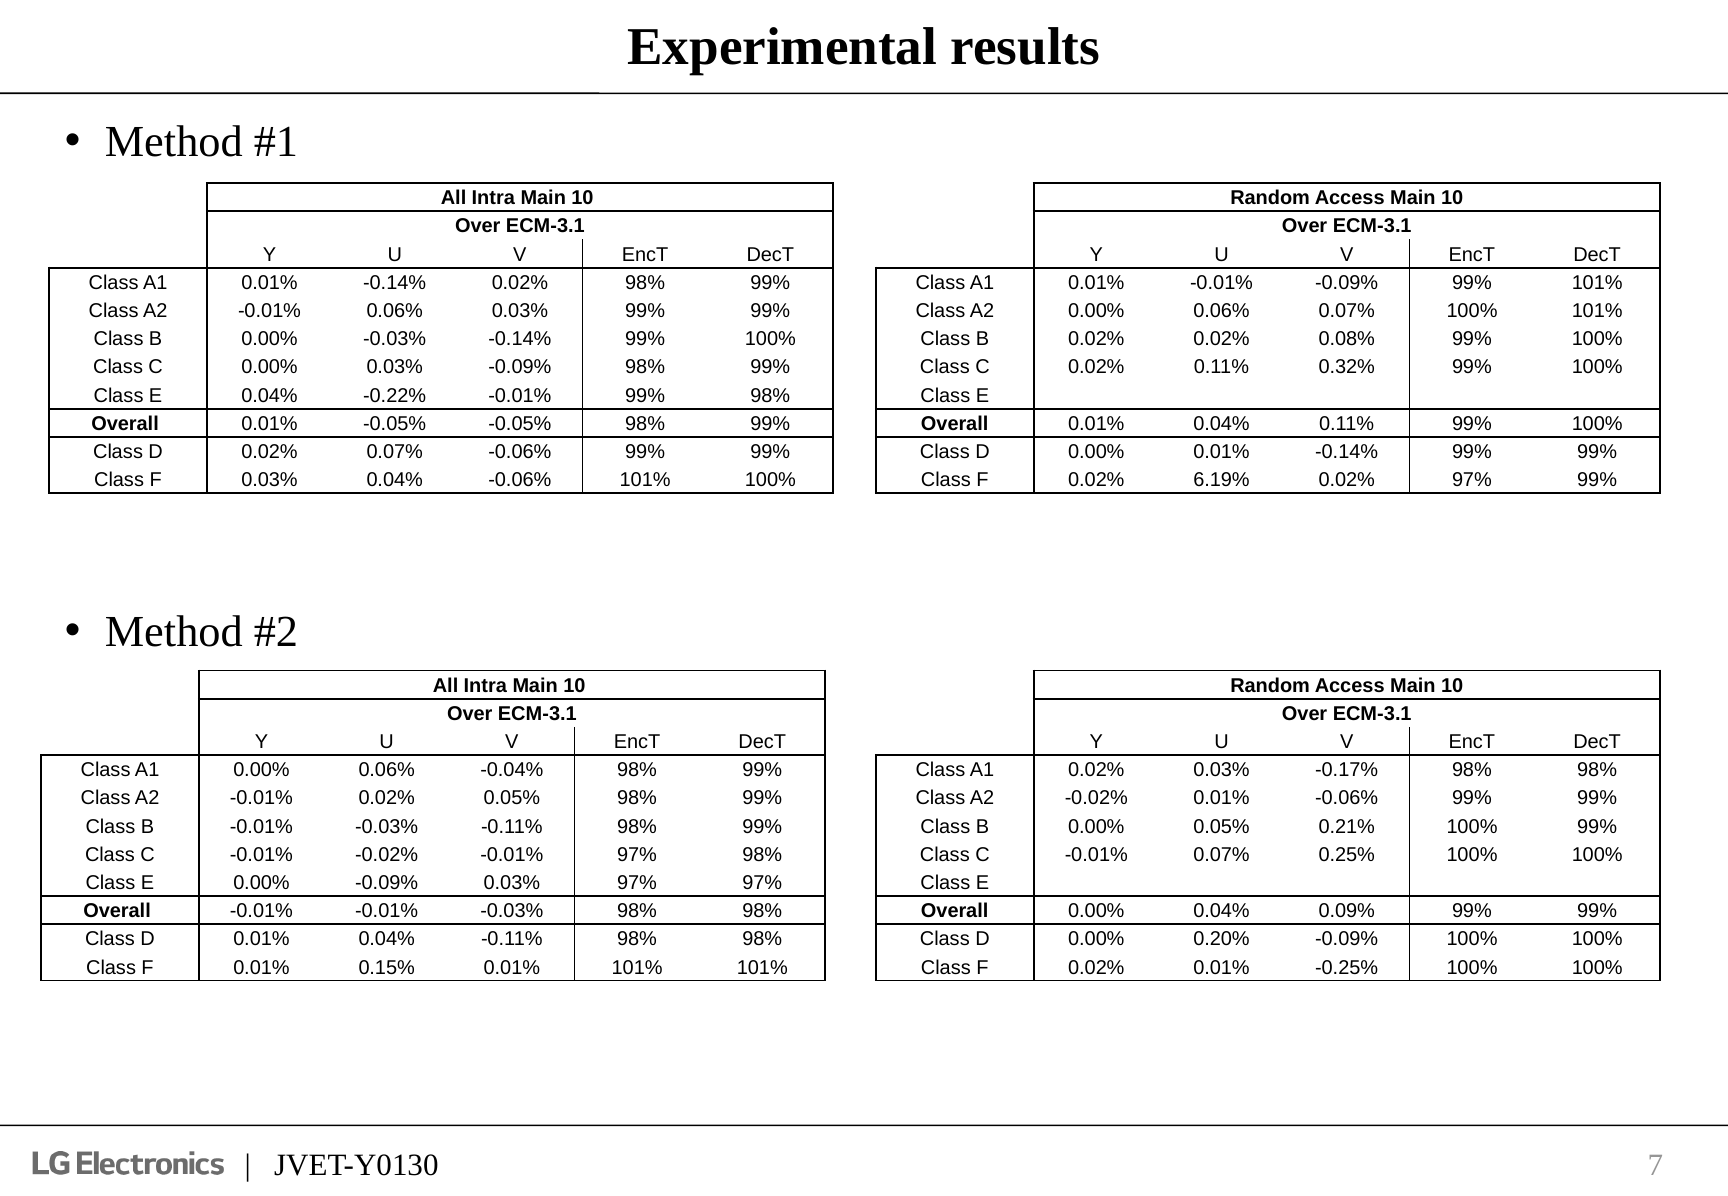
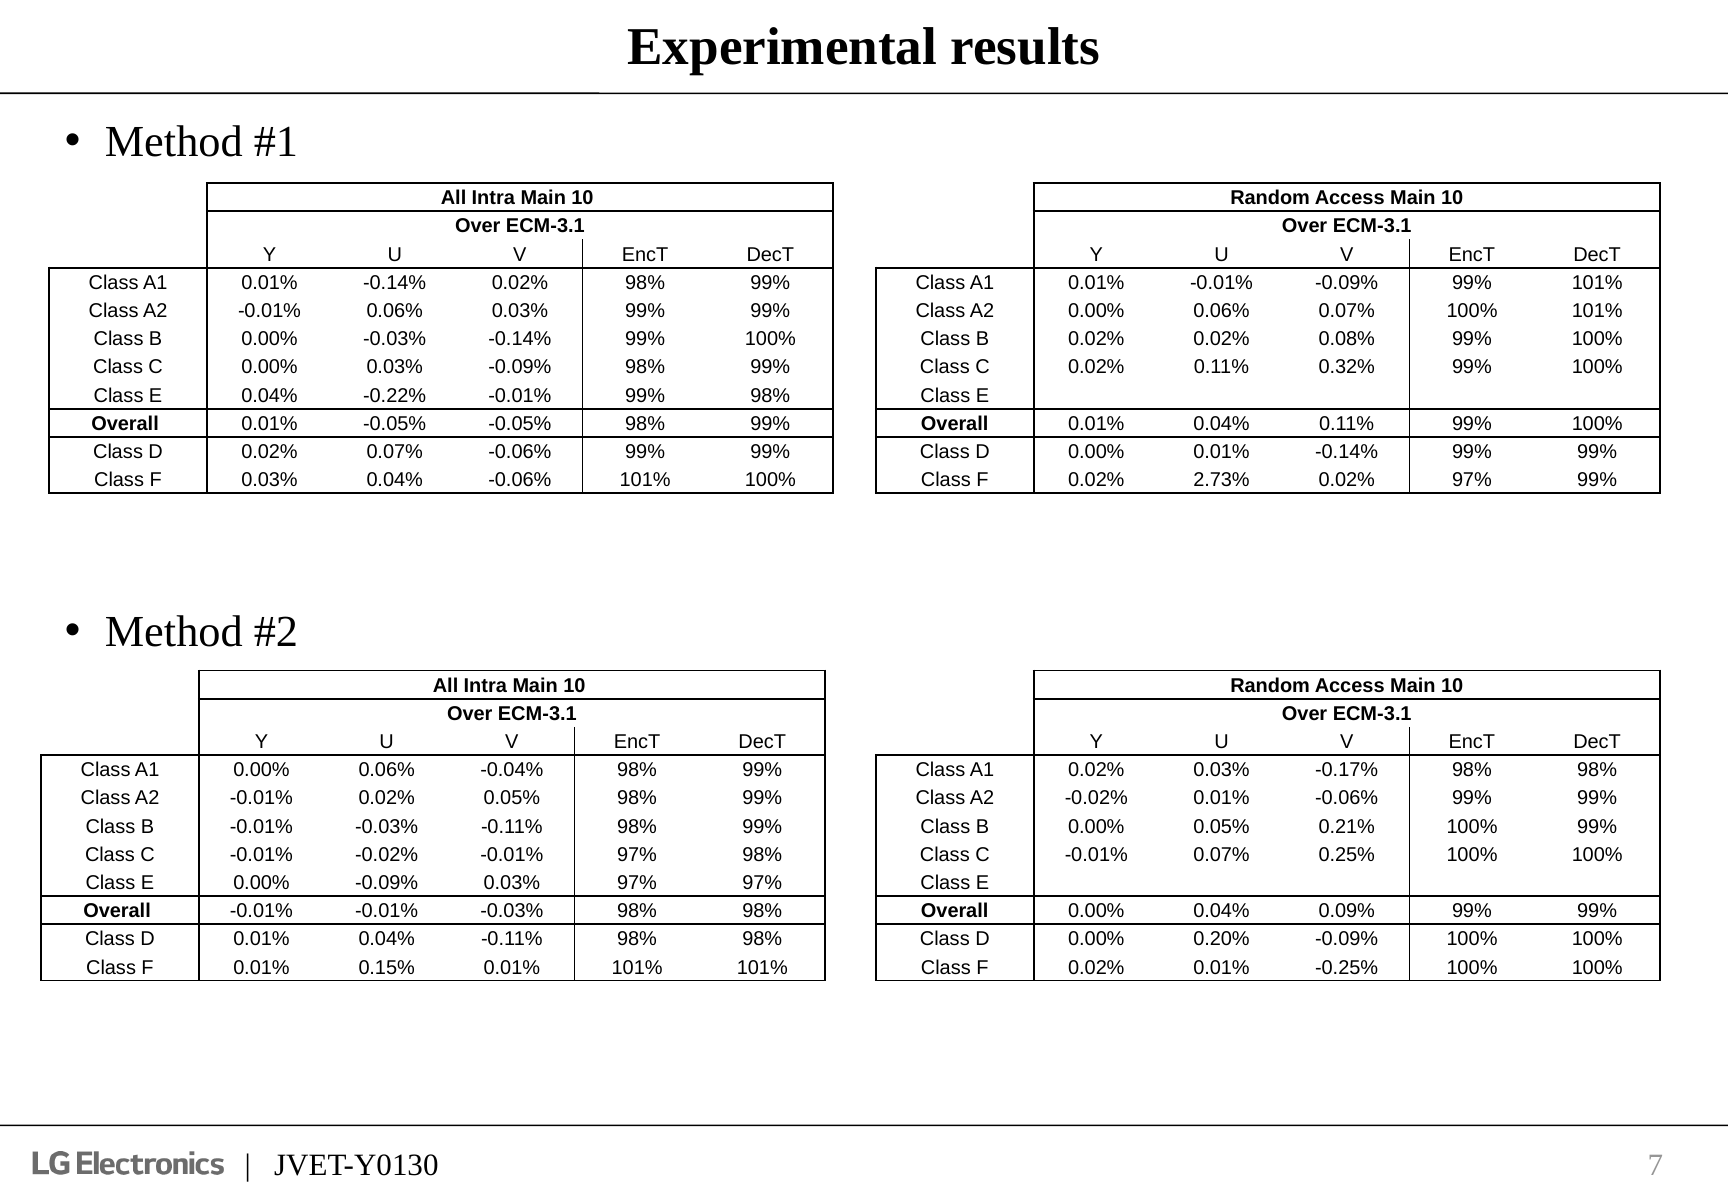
6.19%: 6.19% -> 2.73% (1222, 480)
